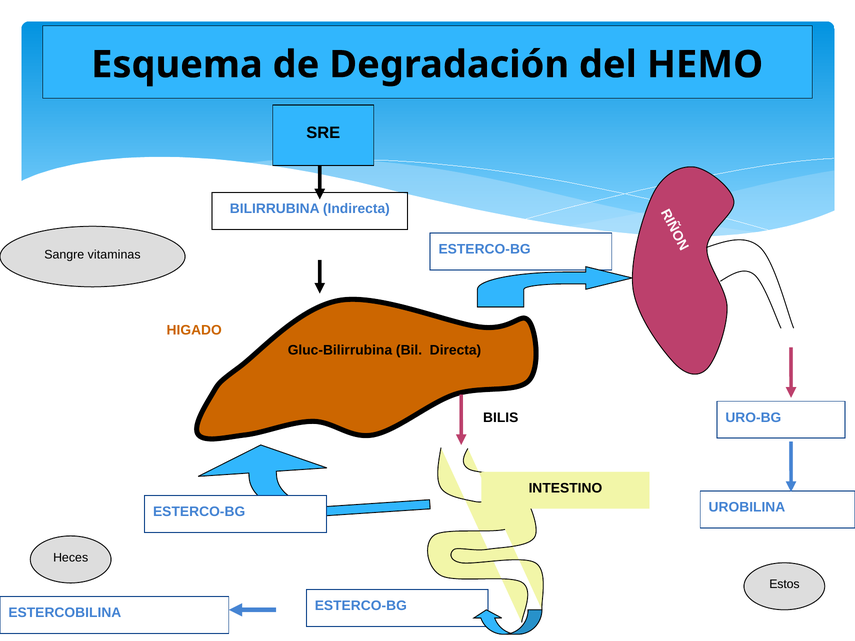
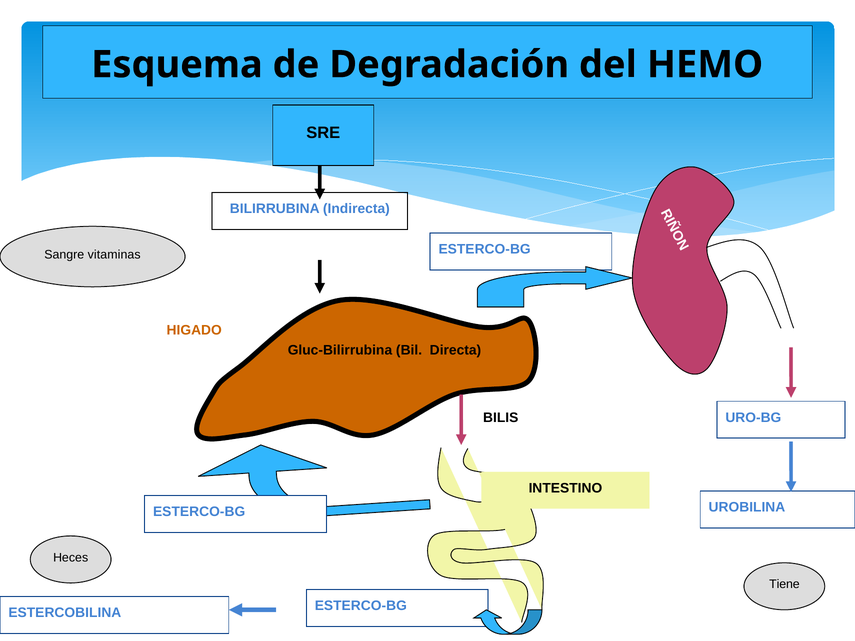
Estos: Estos -> Tiene (784, 585)
